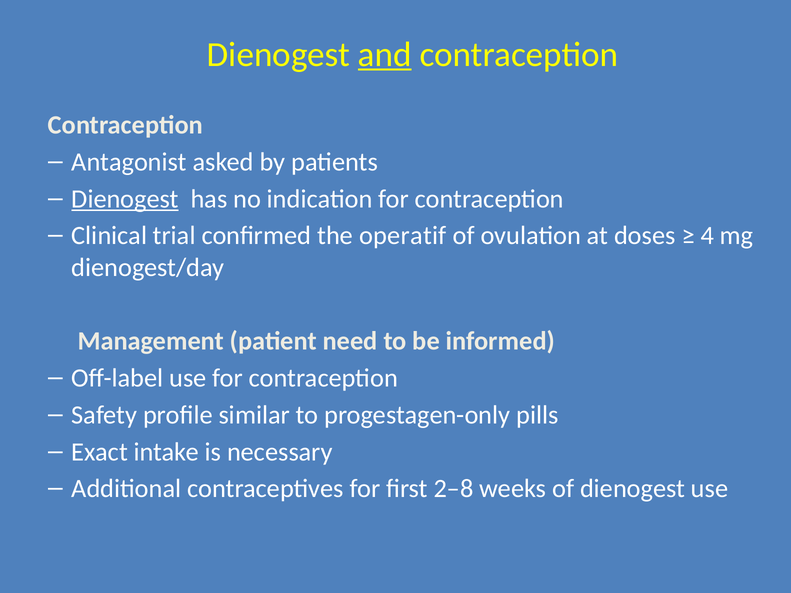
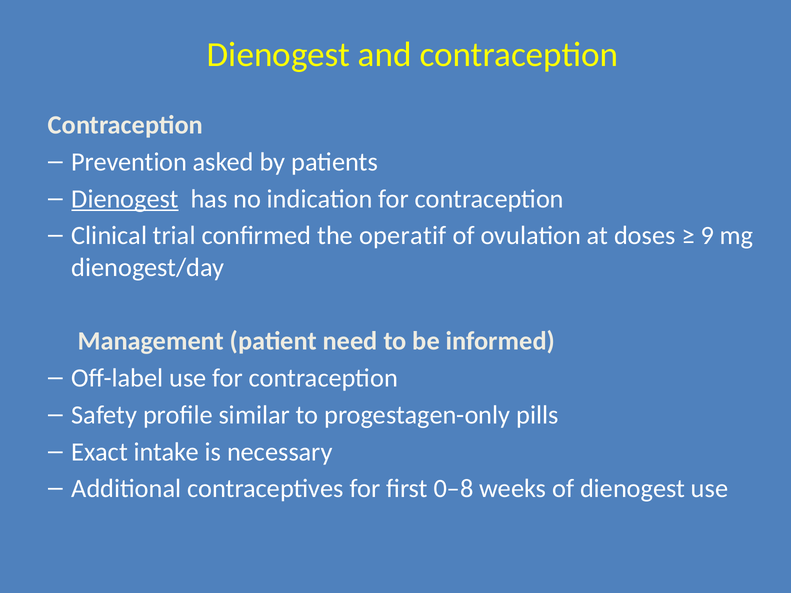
and underline: present -> none (385, 55)
Antagonist: Antagonist -> Prevention (129, 162)
4: 4 -> 9 (707, 236)
2–8: 2–8 -> 0–8 (453, 489)
